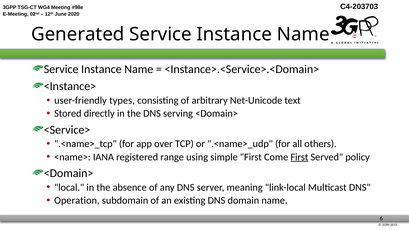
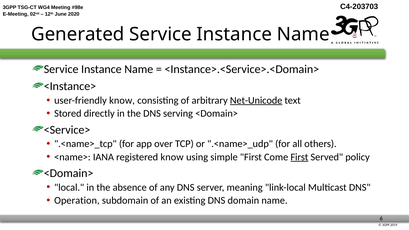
user-friendly types: types -> know (122, 100)
Net-Unicode underline: none -> present (256, 100)
registered range: range -> know (172, 157)
